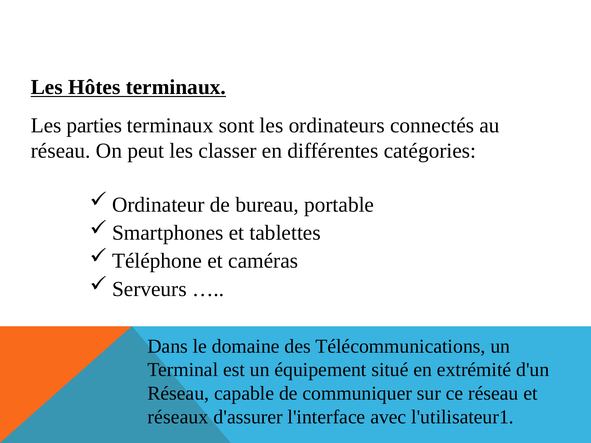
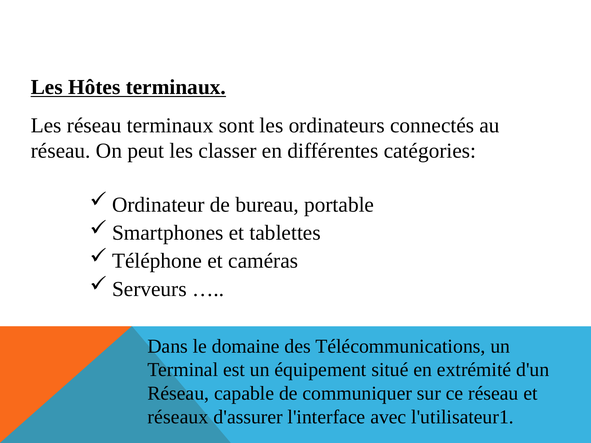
Les parties: parties -> réseau (94, 125)
